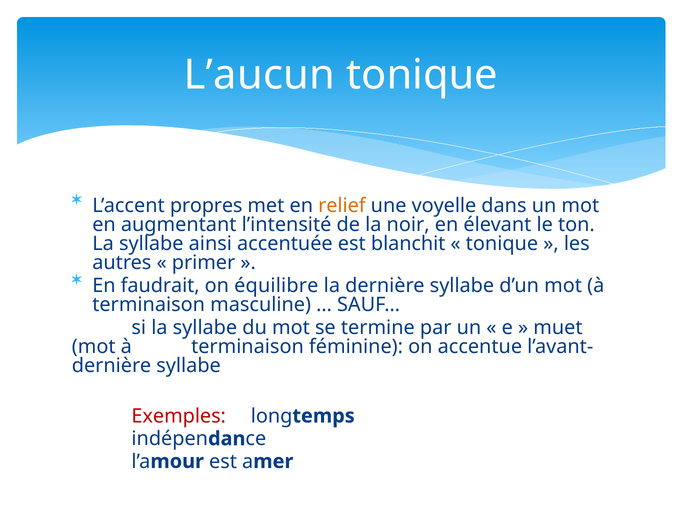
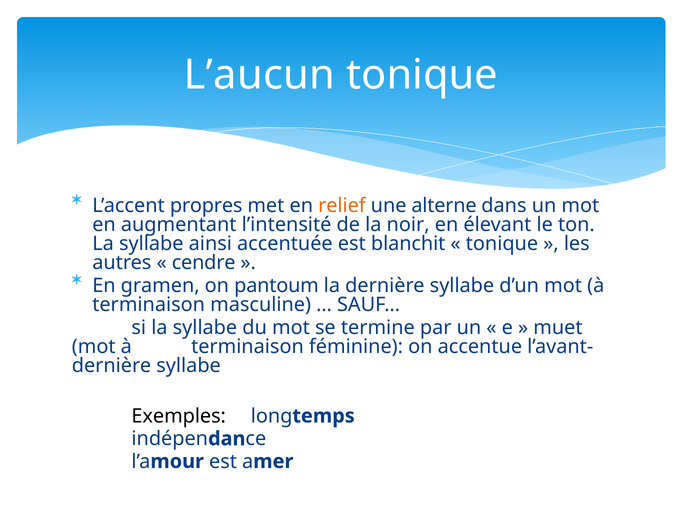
voyelle: voyelle -> alterne (444, 205)
primer: primer -> cendre (204, 263)
faudrait: faudrait -> gramen (160, 285)
équilibre: équilibre -> pantoum (277, 285)
Exemples colour: red -> black (179, 416)
